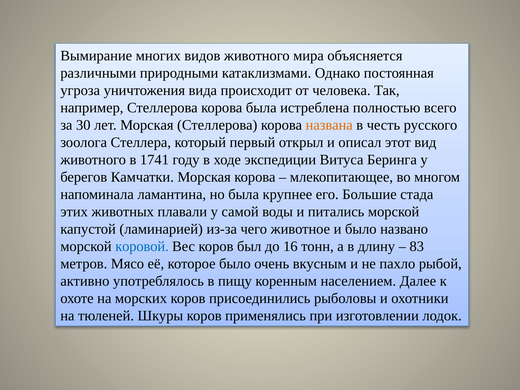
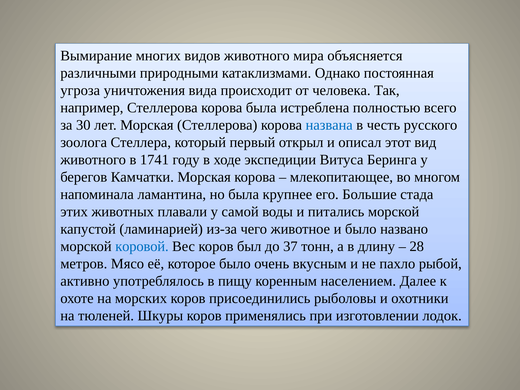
названа colour: orange -> blue (329, 125)
16: 16 -> 37 (290, 246)
83: 83 -> 28 (417, 246)
